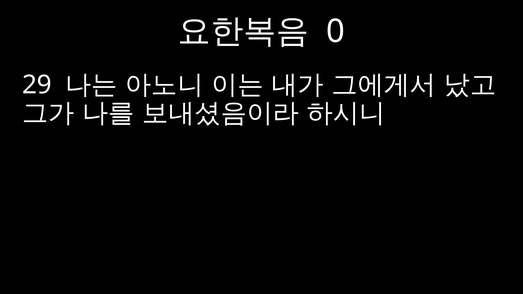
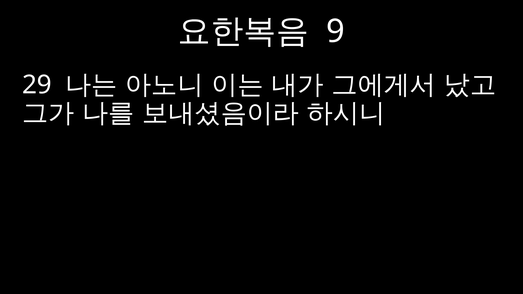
0: 0 -> 9 (336, 31)
